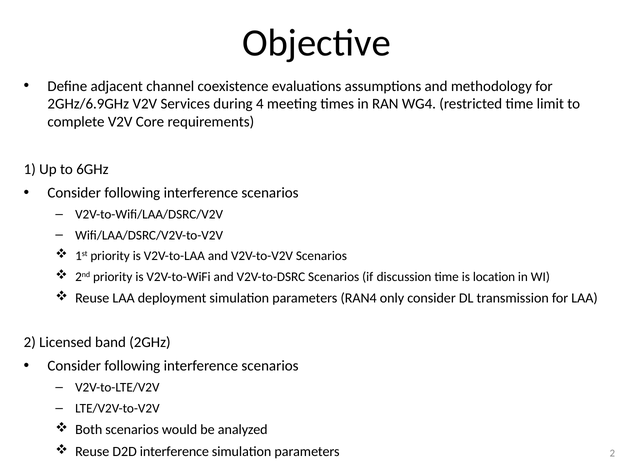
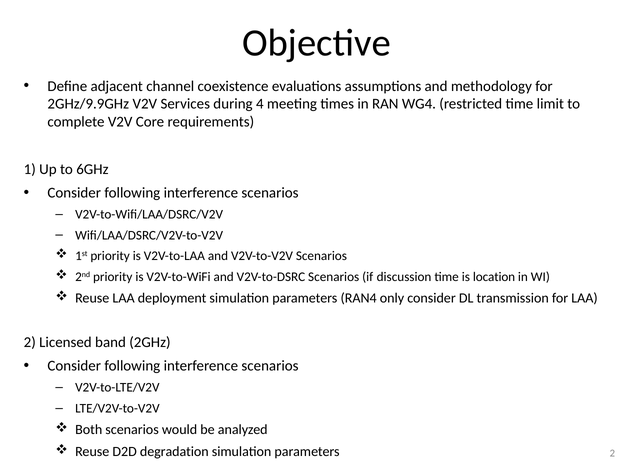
2GHz/6.9GHz: 2GHz/6.9GHz -> 2GHz/9.9GHz (88, 104)
D2D interference: interference -> degradation (174, 452)
